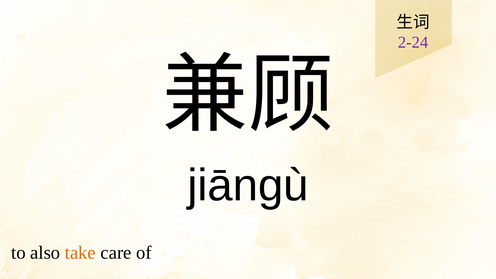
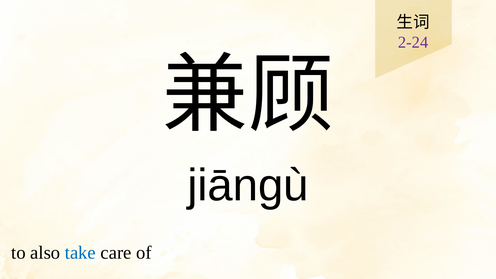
take colour: orange -> blue (80, 253)
